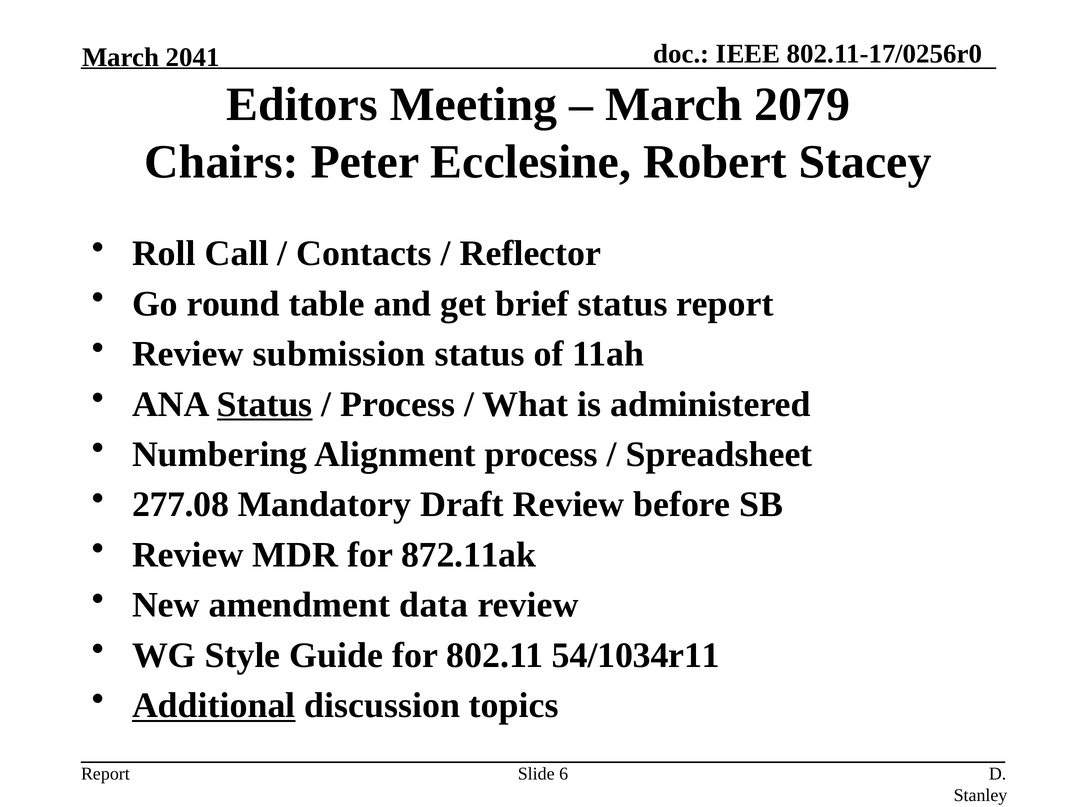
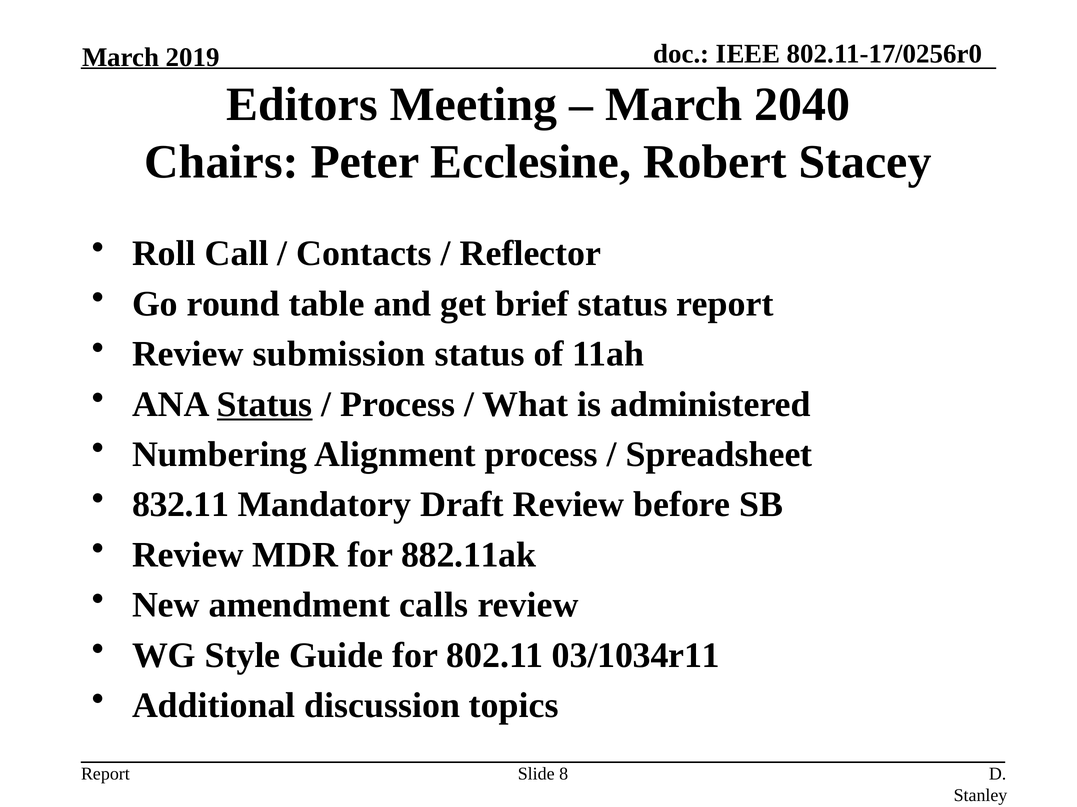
2041: 2041 -> 2019 (193, 57)
2079: 2079 -> 2040 (802, 105)
277.08: 277.08 -> 832.11 (181, 505)
872.11ak: 872.11ak -> 882.11ak (469, 555)
data: data -> calls (434, 606)
54/1034r11: 54/1034r11 -> 03/1034r11 (636, 656)
Additional underline: present -> none (214, 706)
6: 6 -> 8 (564, 775)
